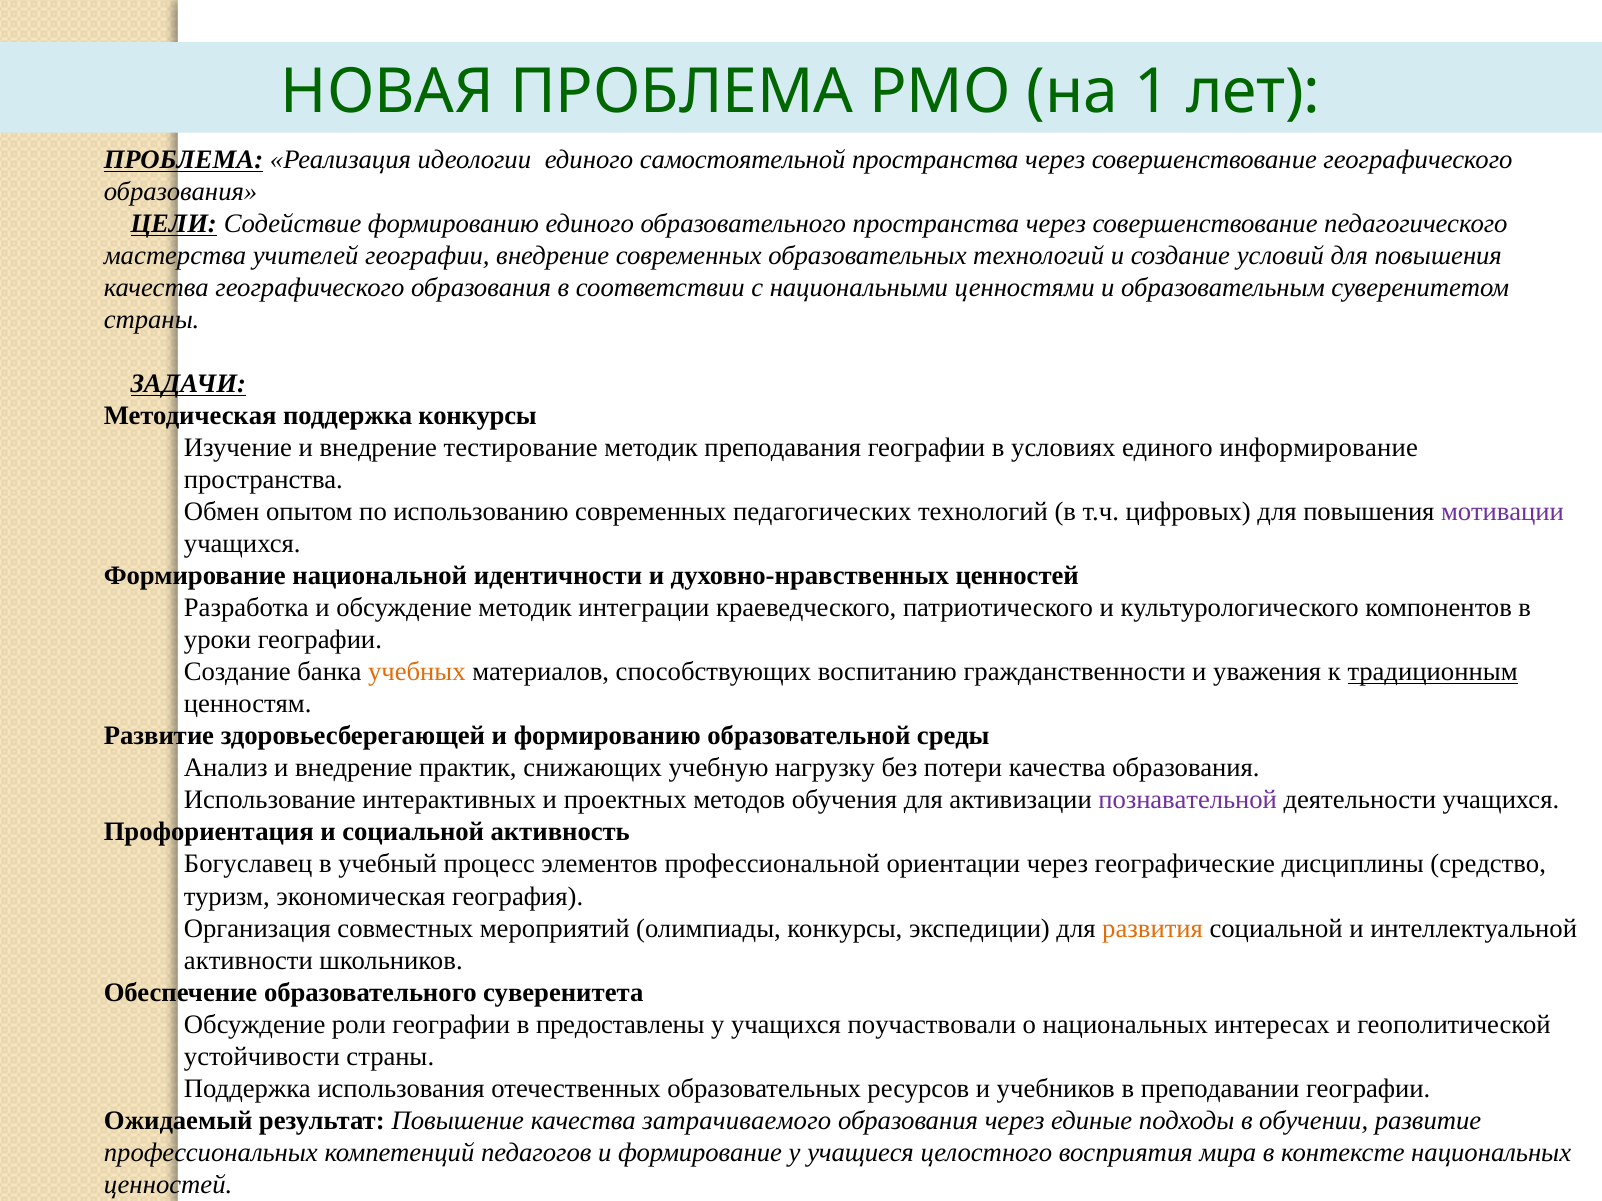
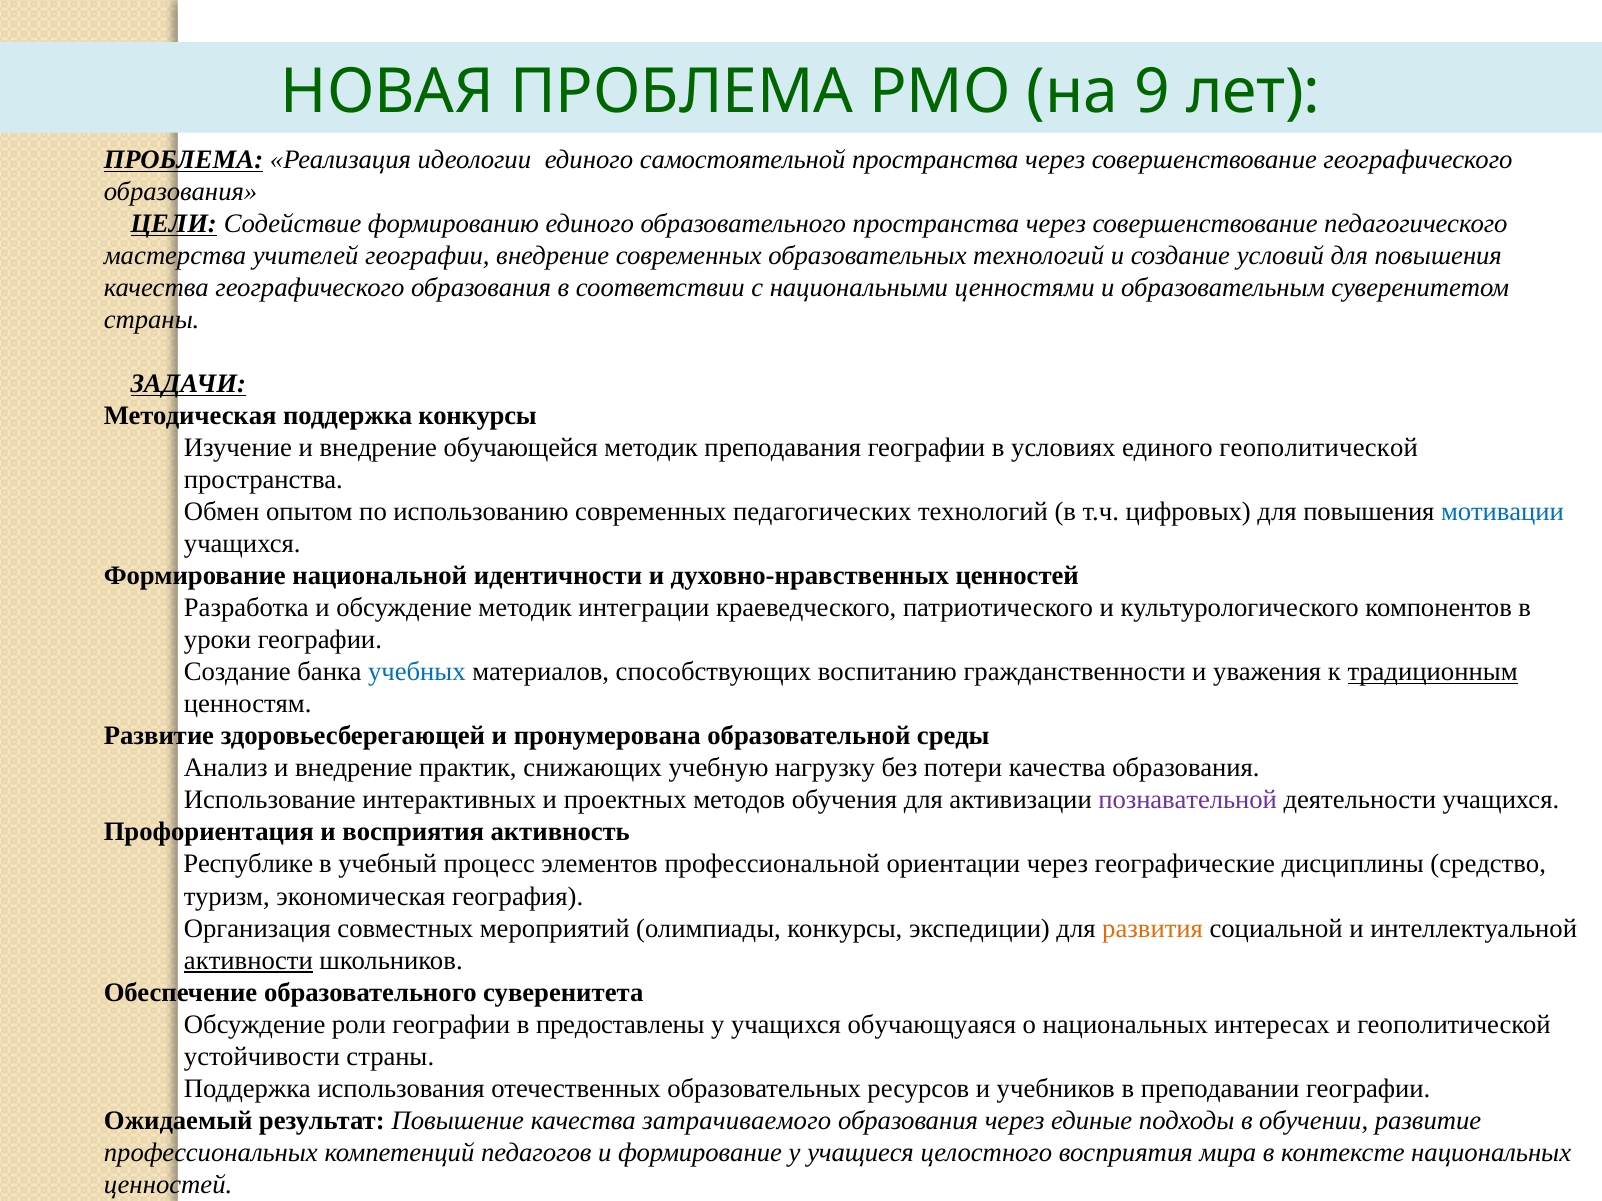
1: 1 -> 9 (1152, 92)
тестирование: тестирование -> обучающейся (521, 448)
единого информирование: информирование -> геополитической (1319, 448)
мотивации colour: purple -> blue (1502, 512)
учебных colour: orange -> blue (417, 672)
и формированию: формированию -> пронумерована (607, 736)
и социальной: социальной -> восприятия (413, 832)
Богуславец: Богуславец -> Республике (248, 865)
активности underline: none -> present (248, 961)
поучаствовали: поучаствовали -> обучающуаяся (932, 1025)
